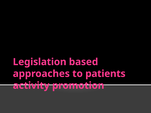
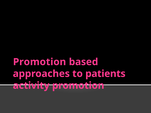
Legislation: Legislation -> Promotion (40, 62)
